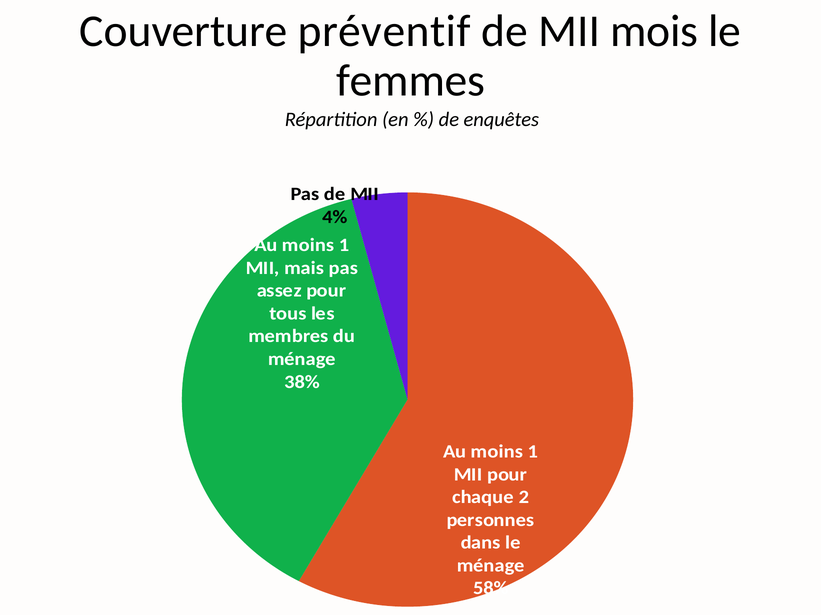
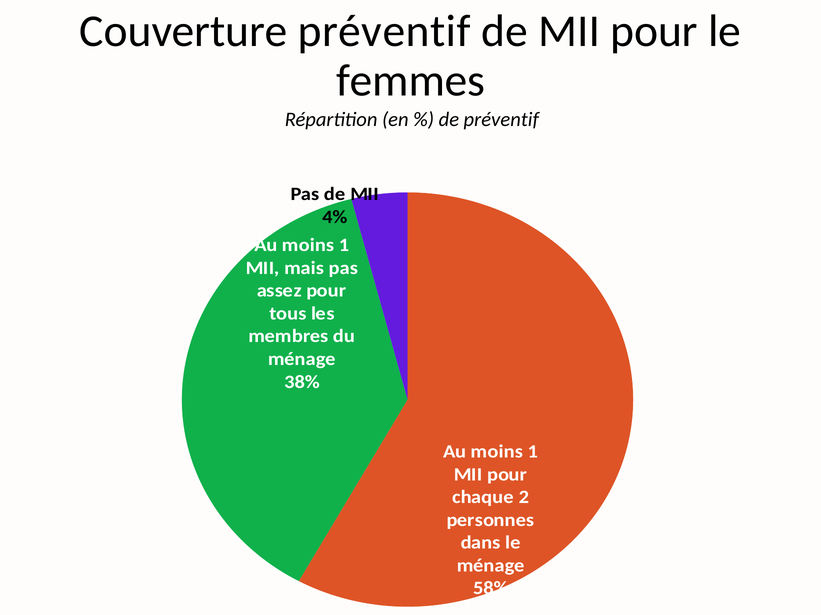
de MII mois: mois -> pour (654, 31)
de enquêtes: enquêtes -> préventif (501, 120)
